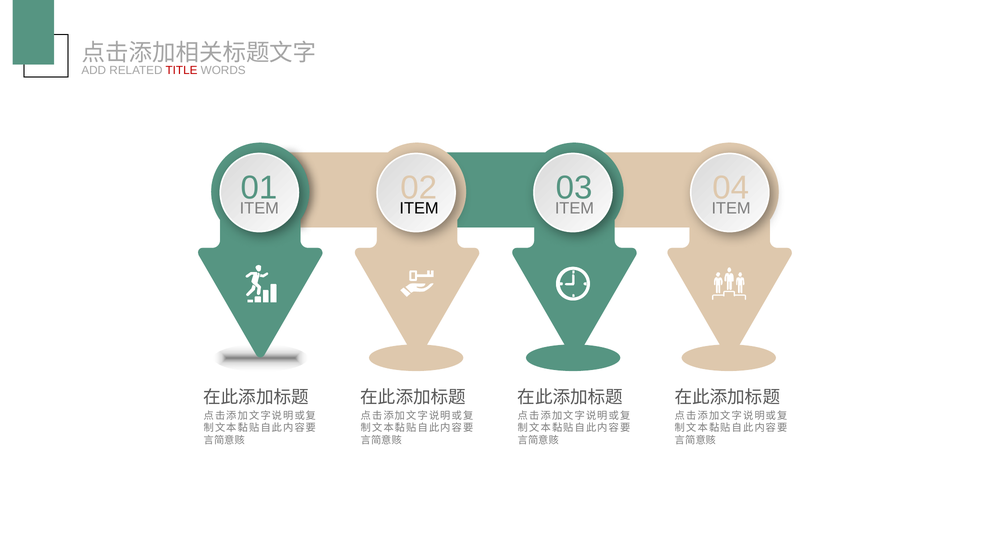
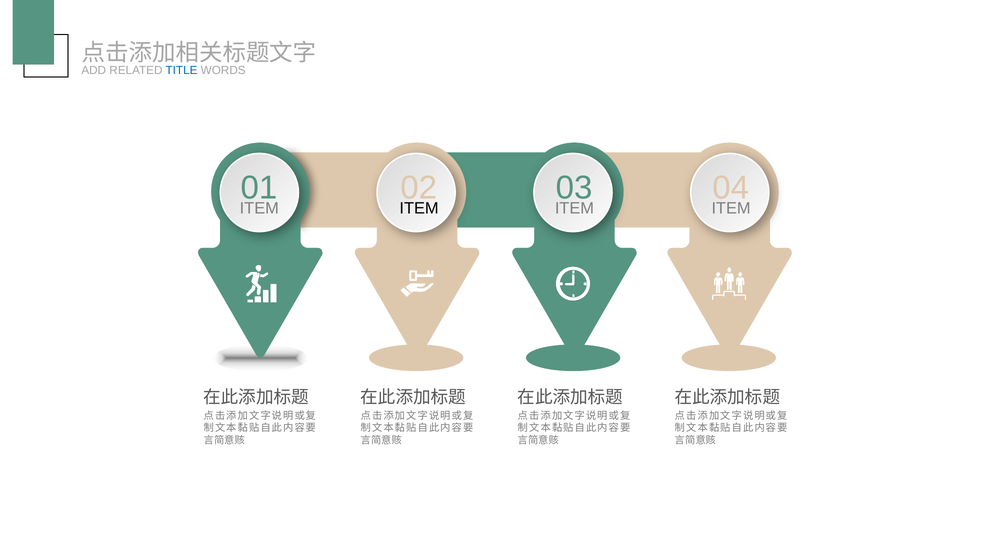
TITLE colour: red -> blue (182, 71)
